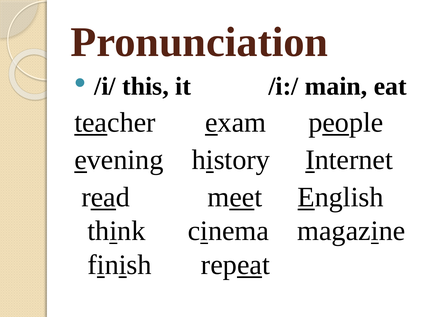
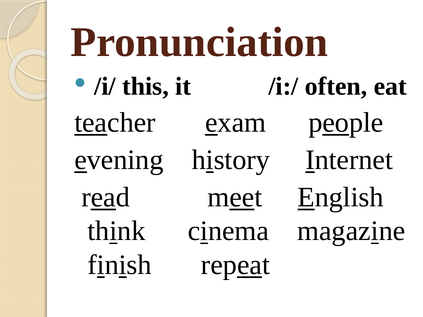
main: main -> often (336, 86)
